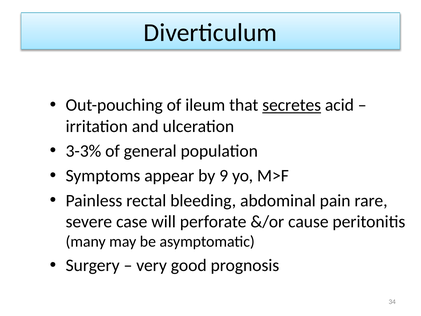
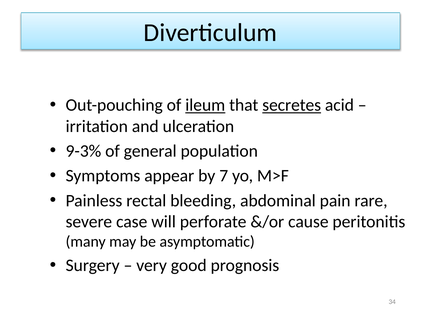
ileum underline: none -> present (205, 105)
3-3%: 3-3% -> 9-3% (83, 151)
9: 9 -> 7 (224, 176)
